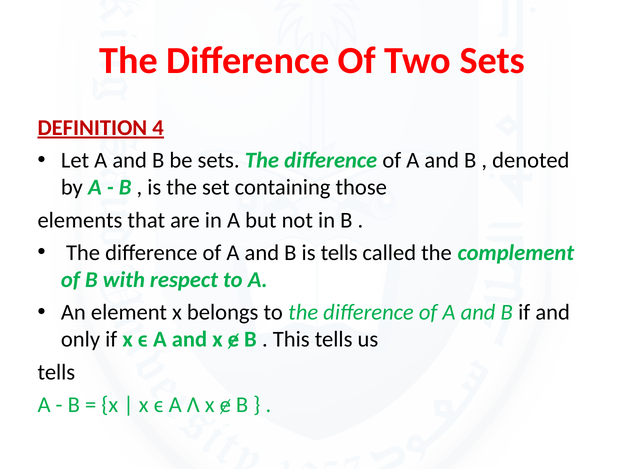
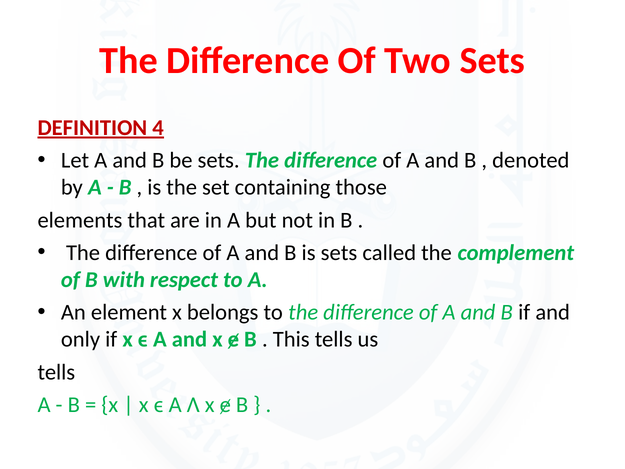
is tells: tells -> sets (339, 253)
